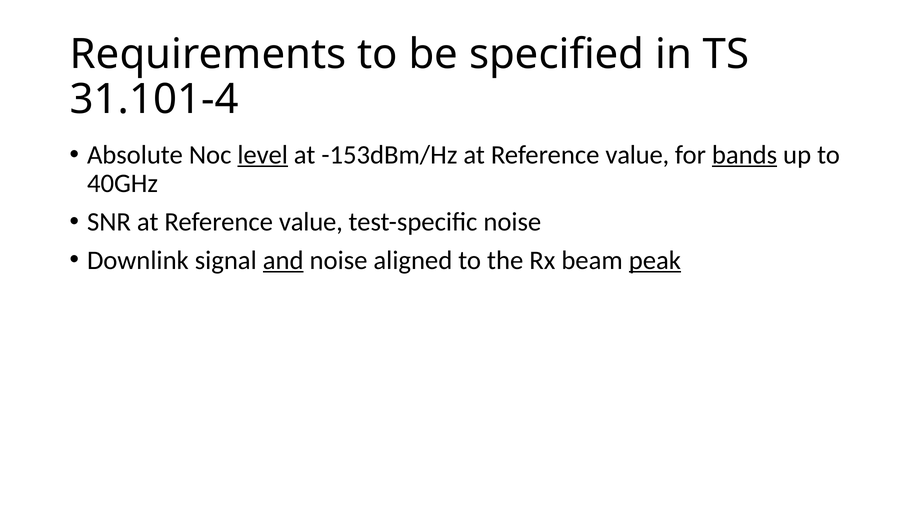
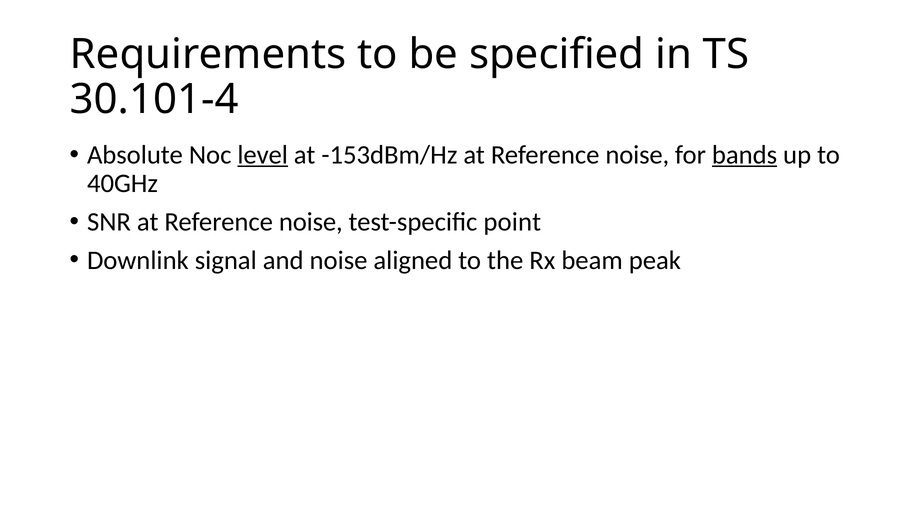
31.101-4: 31.101-4 -> 30.101-4 (154, 100)
-153dBm/Hz at Reference value: value -> noise (637, 155)
SNR at Reference value: value -> noise (311, 222)
test-specific noise: noise -> point (512, 222)
and underline: present -> none (283, 260)
peak underline: present -> none (655, 260)
